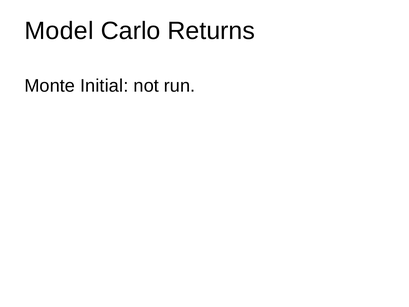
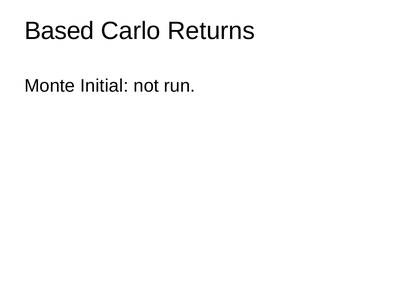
Model: Model -> Based (59, 31)
